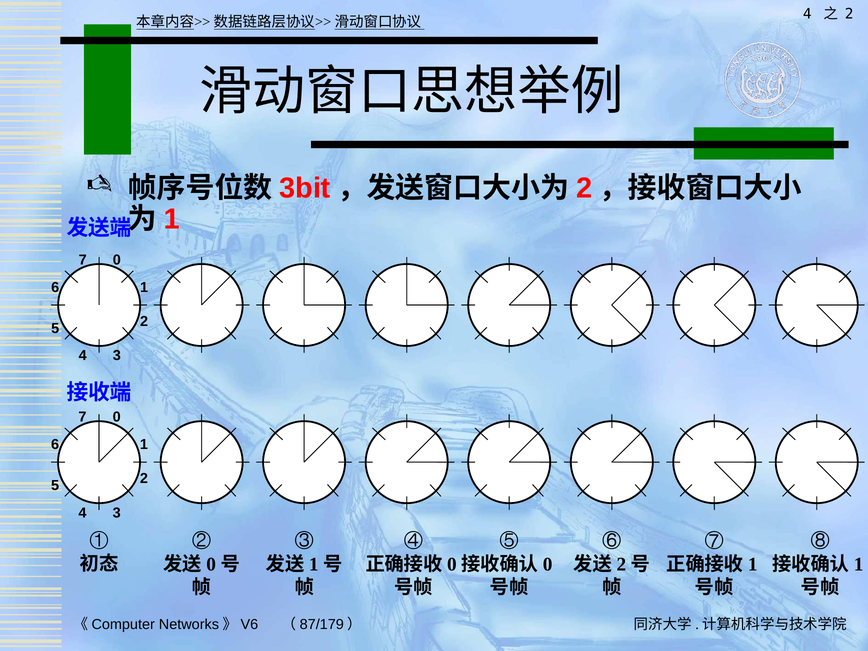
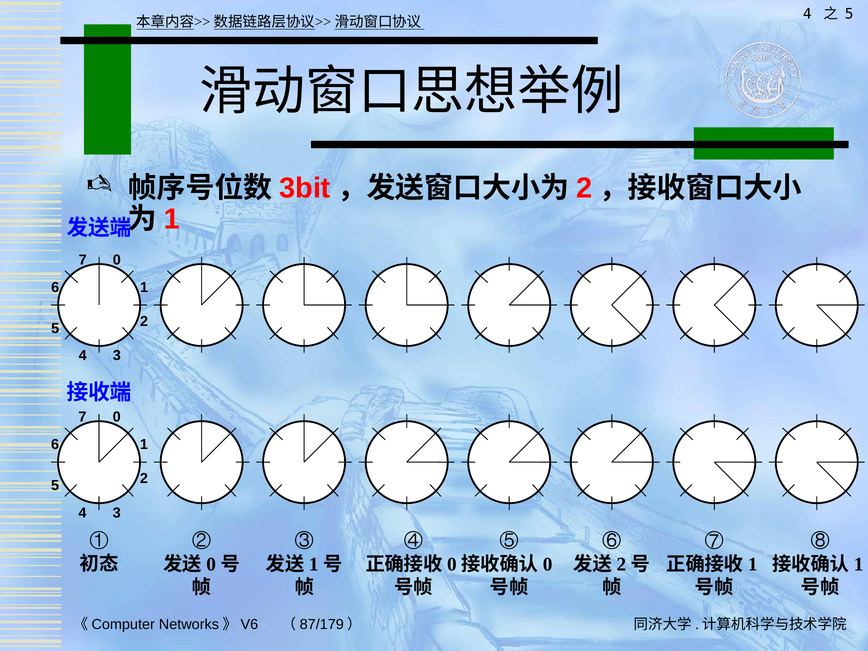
2: 2 -> 5 (849, 14)
